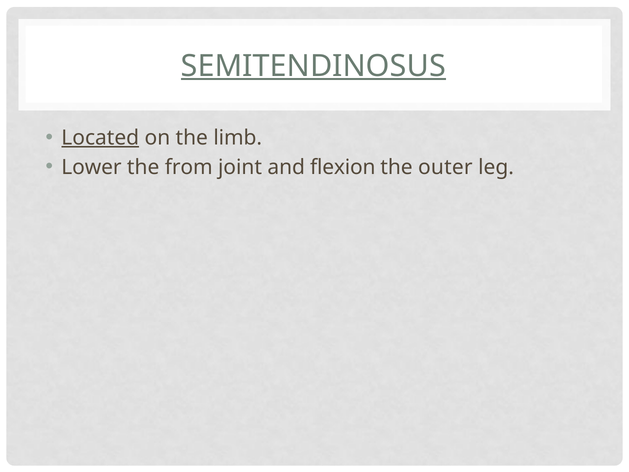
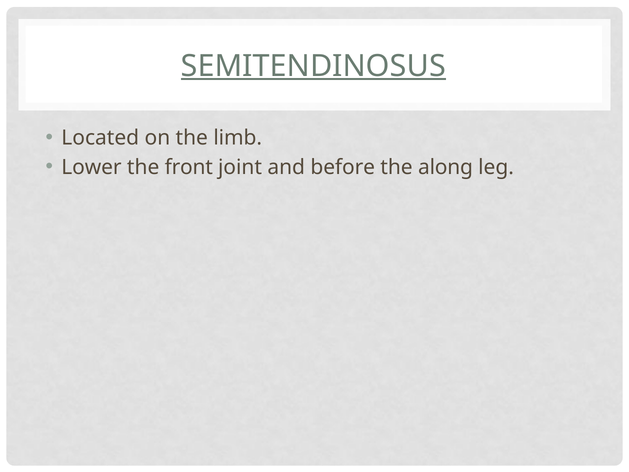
Located underline: present -> none (100, 138)
from: from -> front (189, 167)
flexion: flexion -> before (343, 167)
outer: outer -> along (446, 167)
